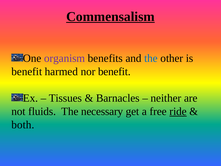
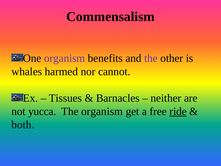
Commensalism underline: present -> none (110, 17)
the colour: blue -> purple (151, 58)
benefit: benefit -> whales (27, 71)
nor benefit: benefit -> cannot (114, 71)
fluids: fluids -> yucca (42, 111)
The necessary: necessary -> organism (102, 111)
